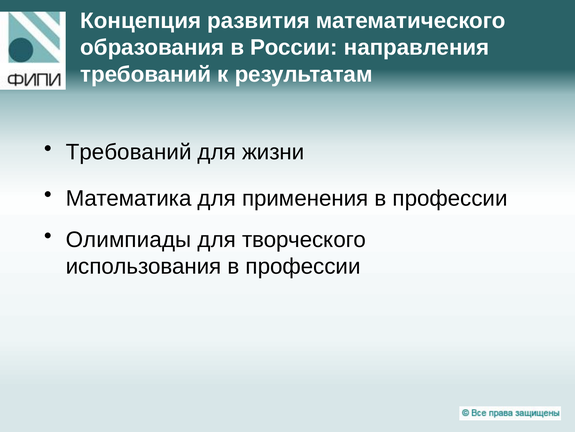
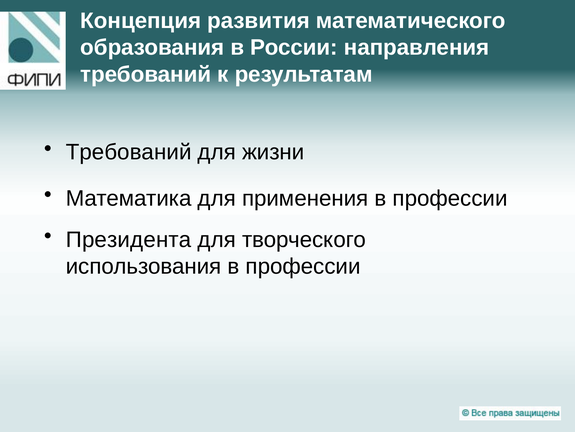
Олимпиады: Олимпиады -> Президента (129, 239)
